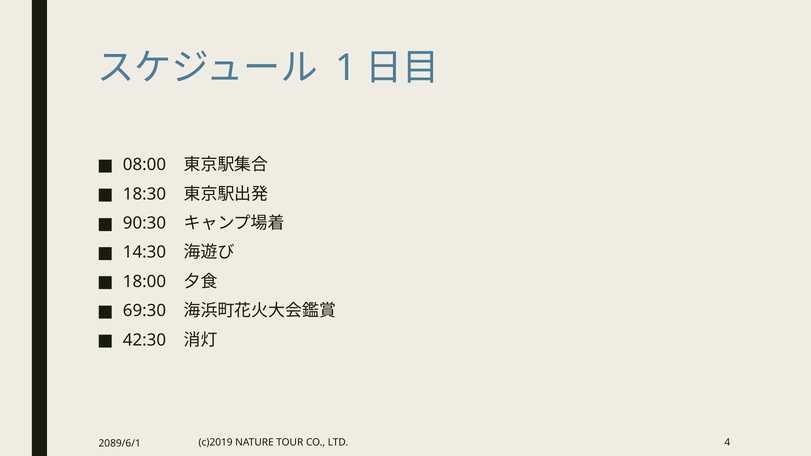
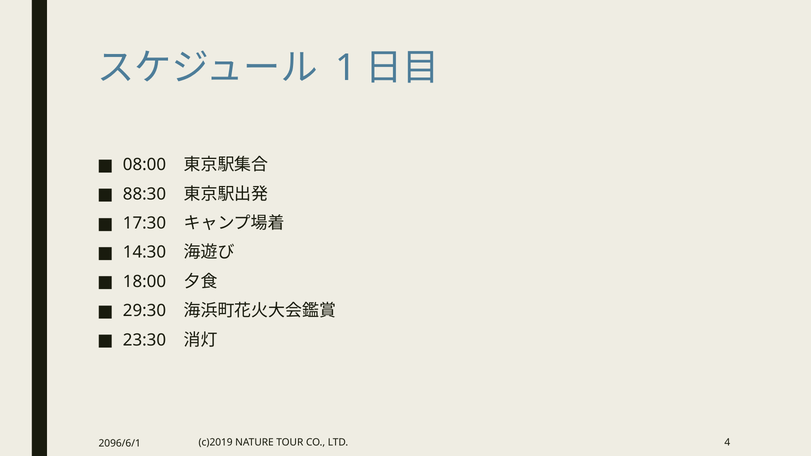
18:30: 18:30 -> 88:30 (144, 194)
90:30: 90:30 -> 17:30 (144, 223)
69:30: 69:30 -> 29:30 (144, 311)
42:30: 42:30 -> 23:30 (144, 340)
2089/6/1: 2089/6/1 -> 2096/6/1 (120, 443)
